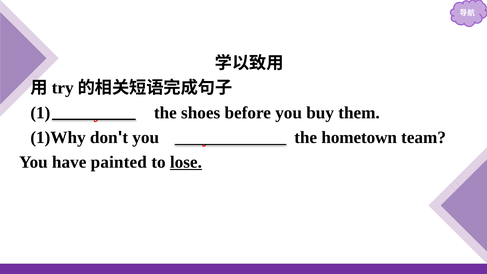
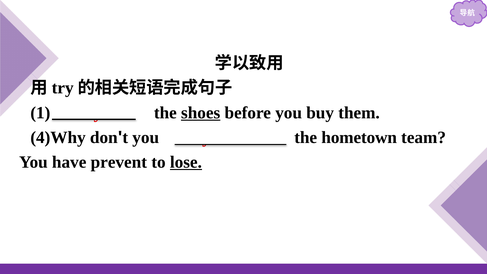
shoes underline: none -> present (201, 113)
1)Why: 1)Why -> 4)Why (58, 137)
painted: painted -> prevent (119, 162)
